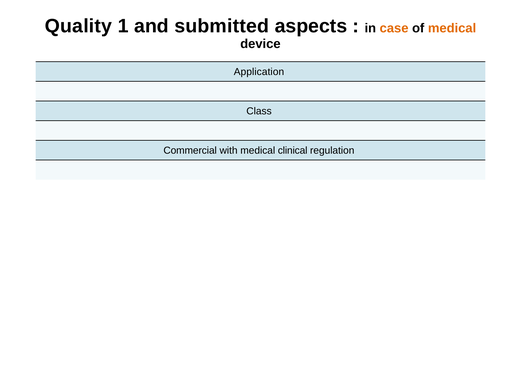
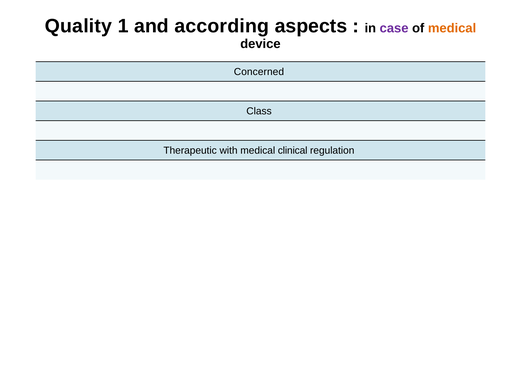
submitted: submitted -> according (222, 26)
case colour: orange -> purple (394, 28)
Application: Application -> Concerned (259, 72)
Commercial: Commercial -> Therapeutic (190, 151)
